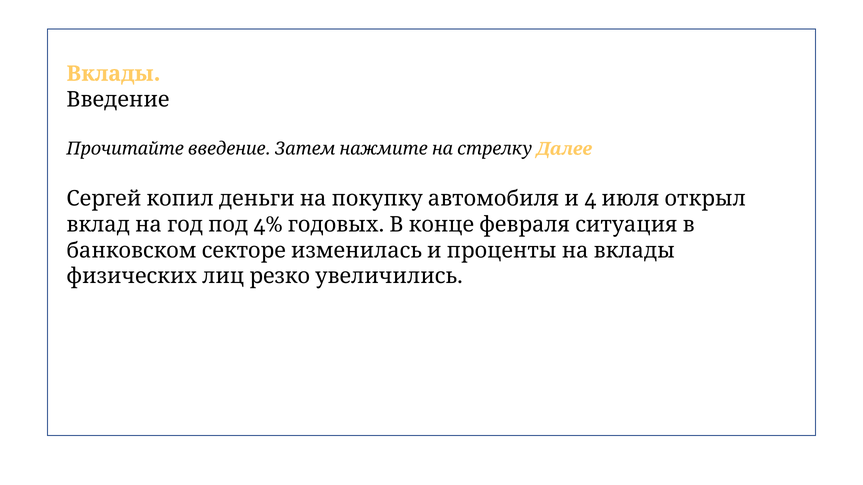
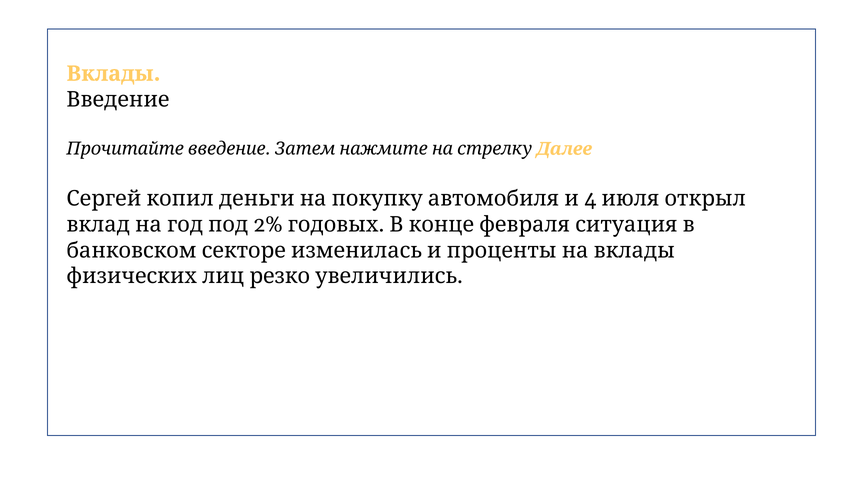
4%: 4% -> 2% (268, 225)
